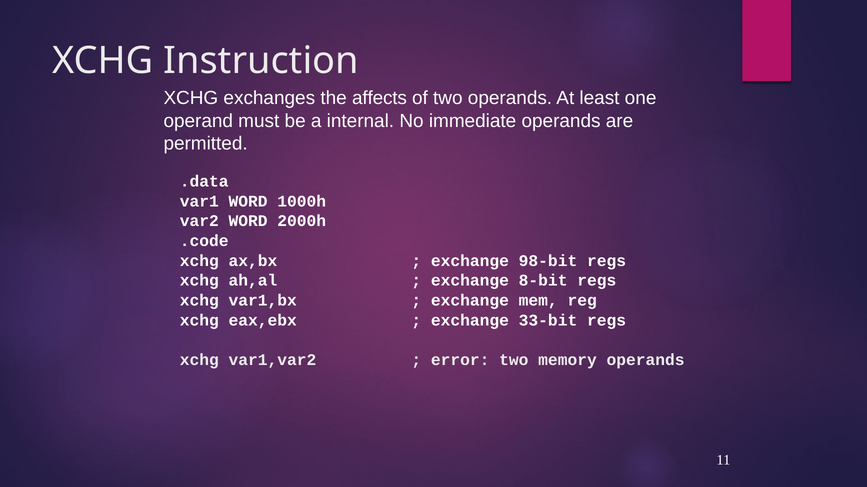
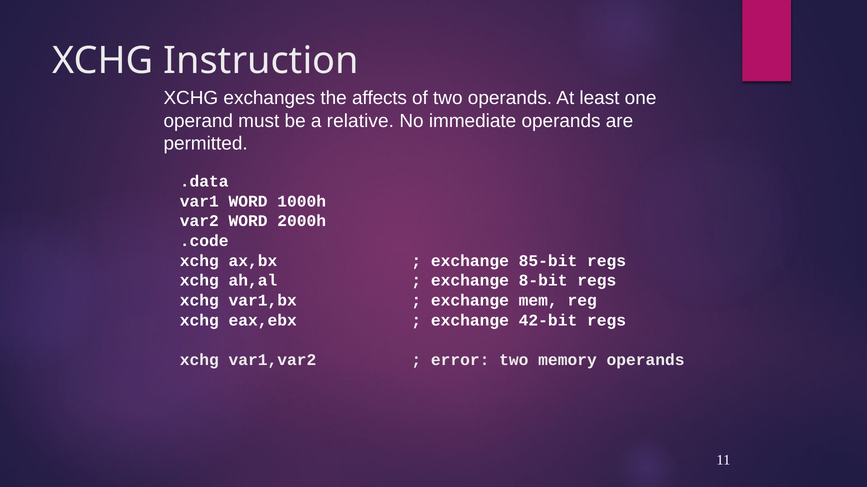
internal: internal -> relative (360, 121)
98-bit: 98-bit -> 85-bit (548, 261)
33-bit: 33-bit -> 42-bit (548, 321)
